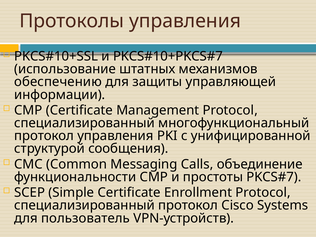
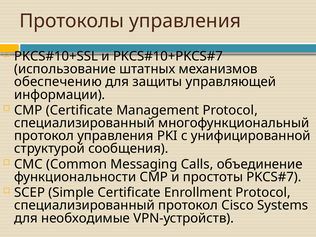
пользователь: пользователь -> необходимые (86, 218)
